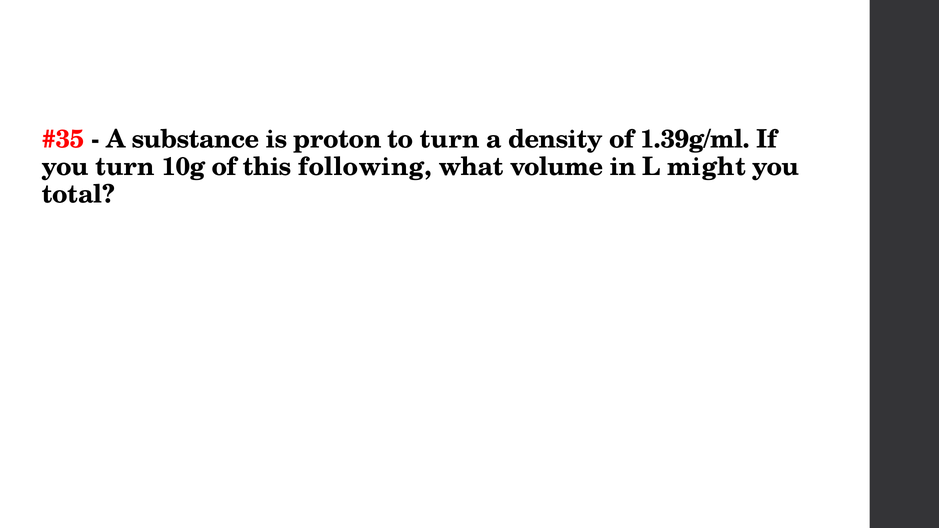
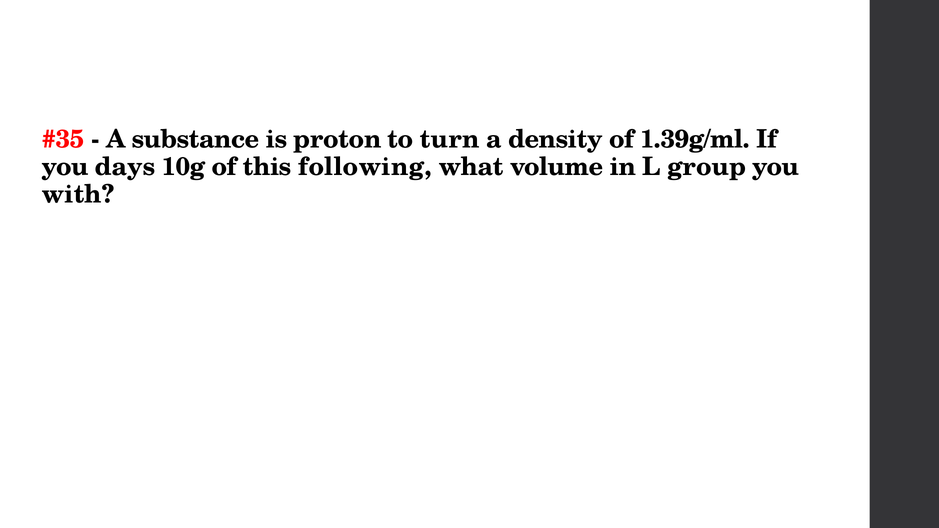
you turn: turn -> days (125, 167)
might: might -> group (707, 167)
total: total -> with (78, 194)
